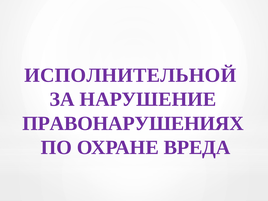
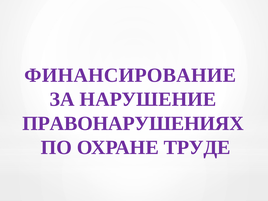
ИСПОЛНИТЕЛЬНОЙ: ИСПОЛНИТЕЛЬНОЙ -> ФИНАНСИРОВАНИЕ (130, 75)
ВРЕДА: ВРЕДА -> ТРУДЕ (197, 148)
